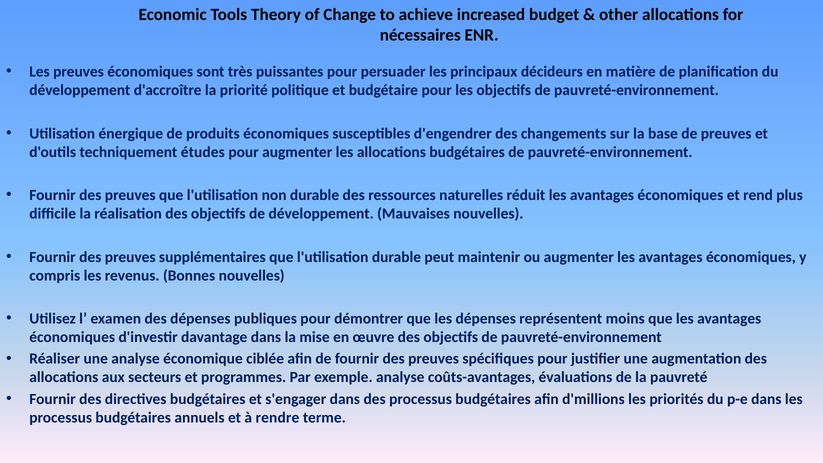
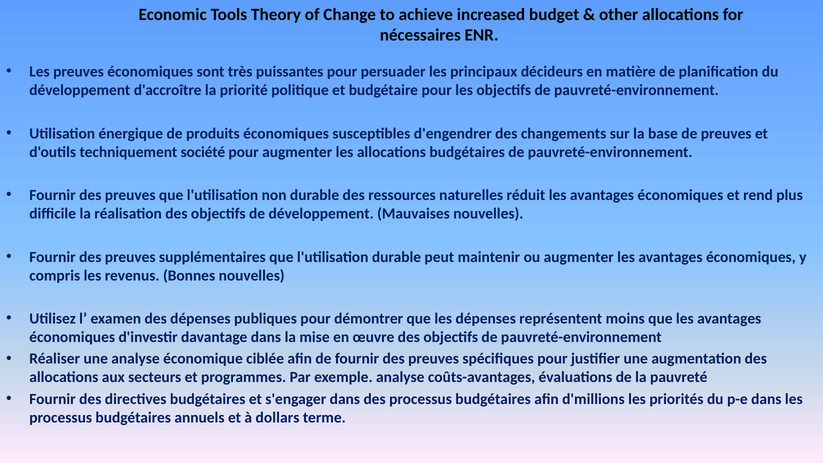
études: études -> société (203, 152)
rendre: rendre -> dollars (278, 417)
